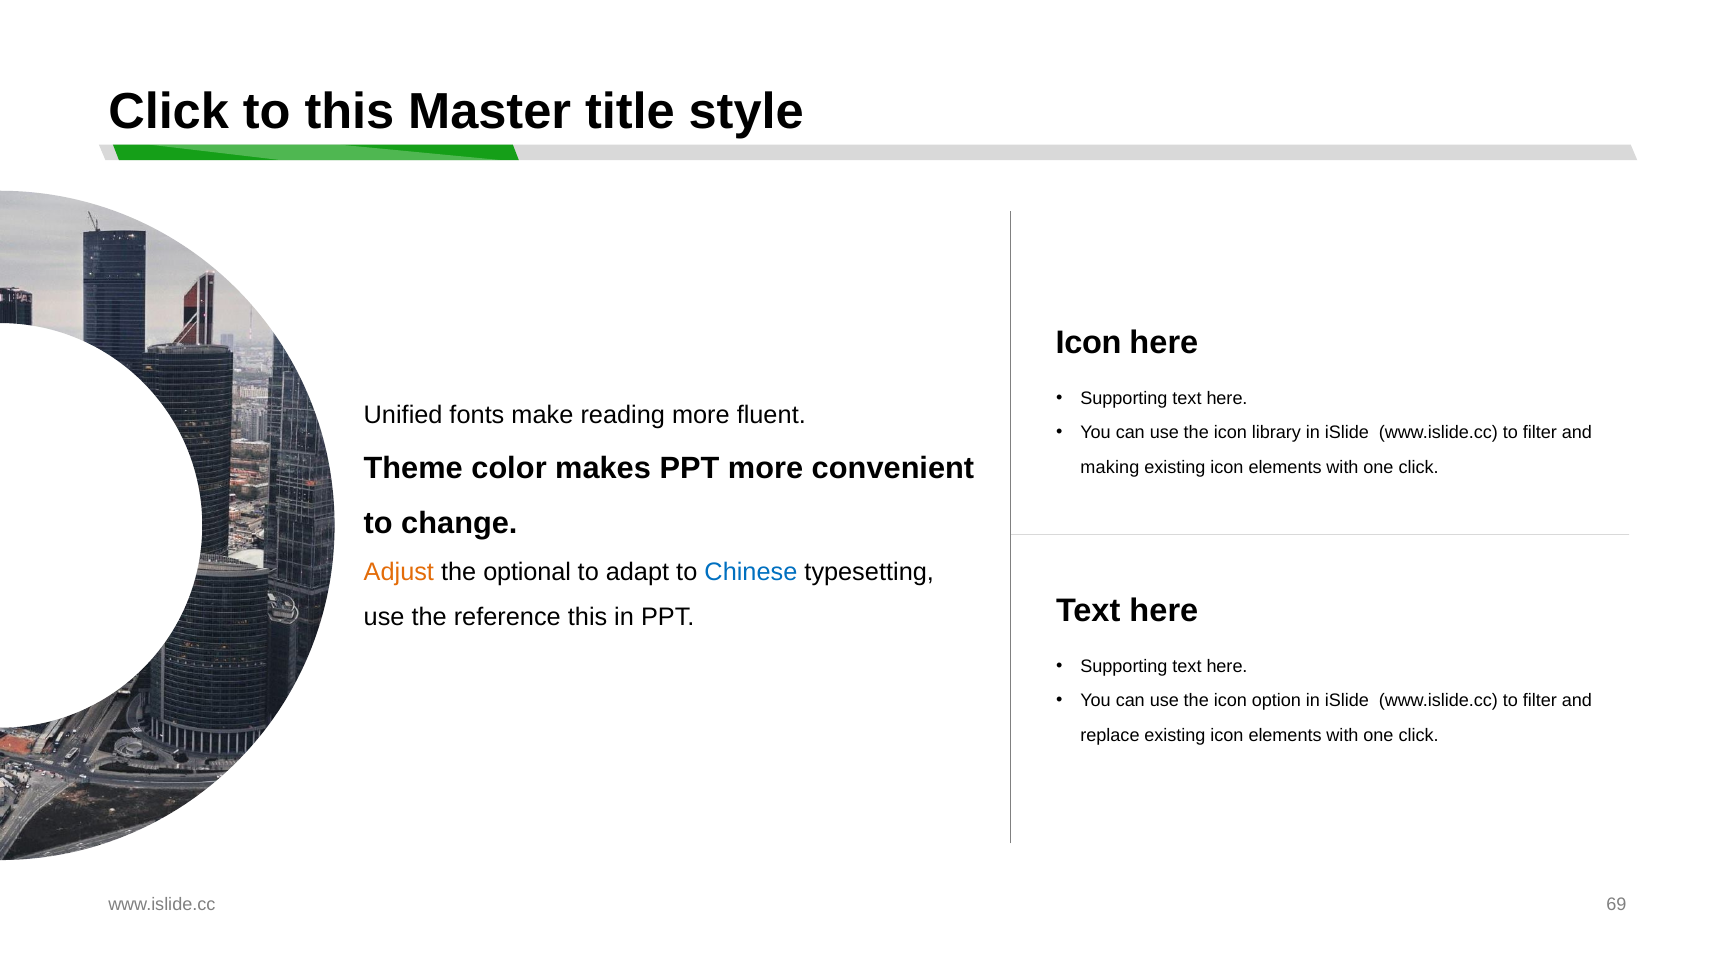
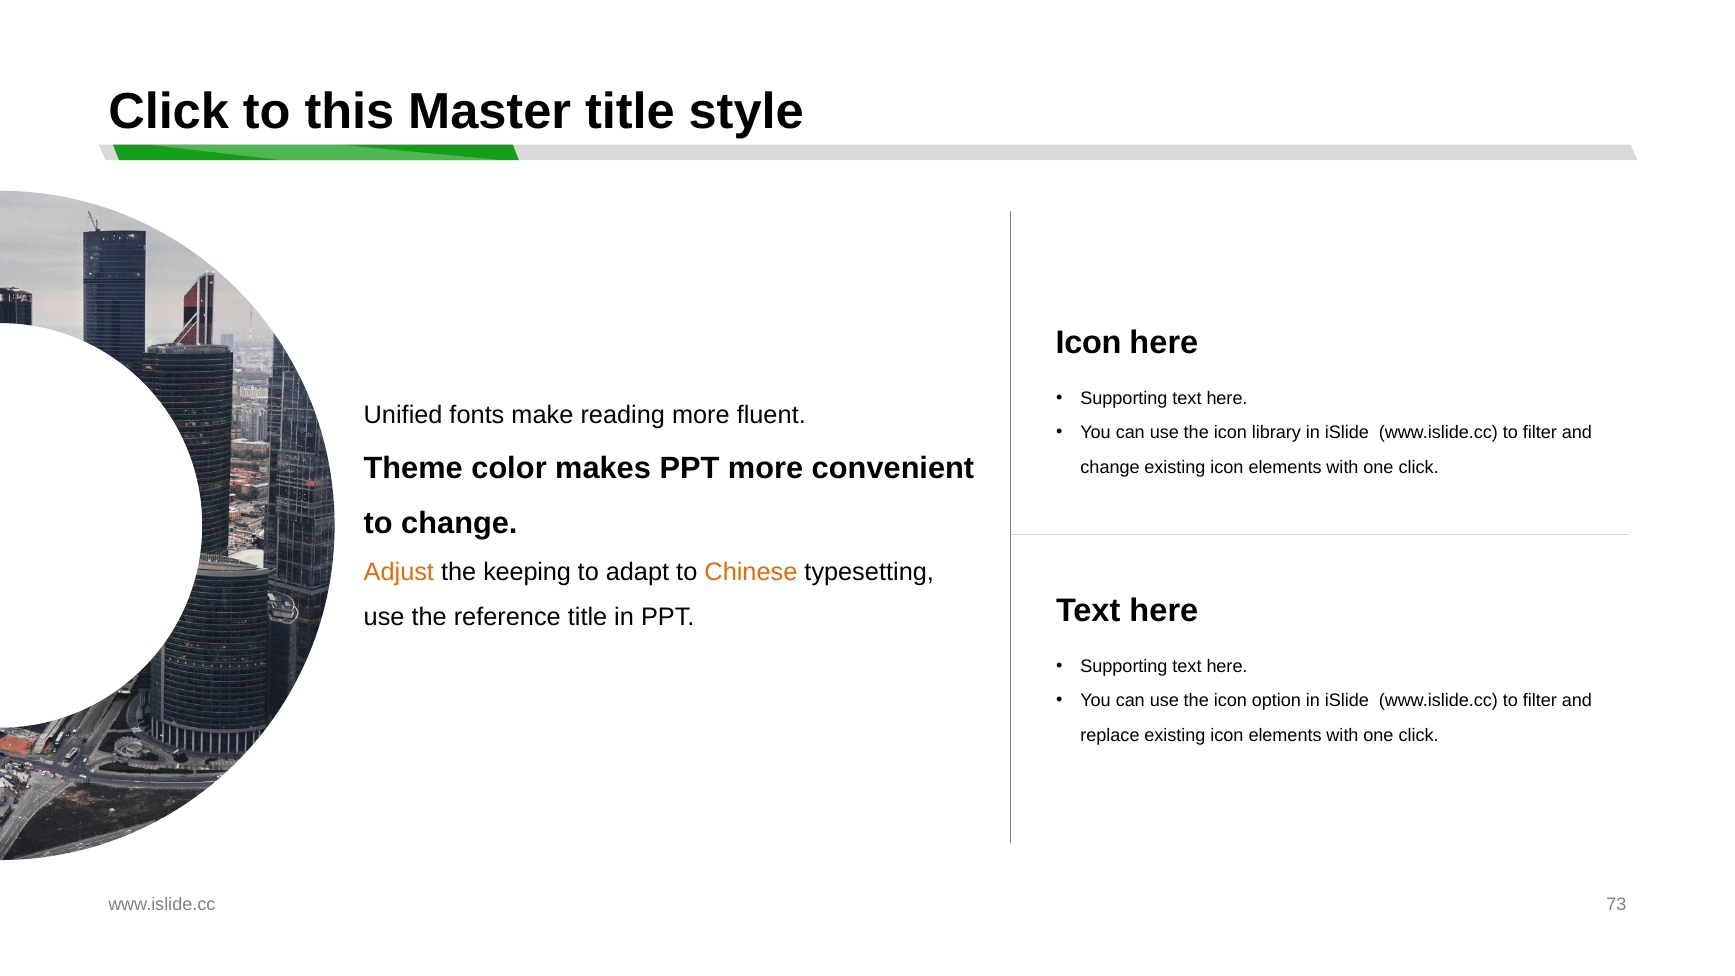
making: making -> change (1110, 467)
optional: optional -> keeping (527, 572)
Chinese colour: blue -> orange (751, 572)
reference this: this -> title (588, 617)
69: 69 -> 73 (1617, 904)
